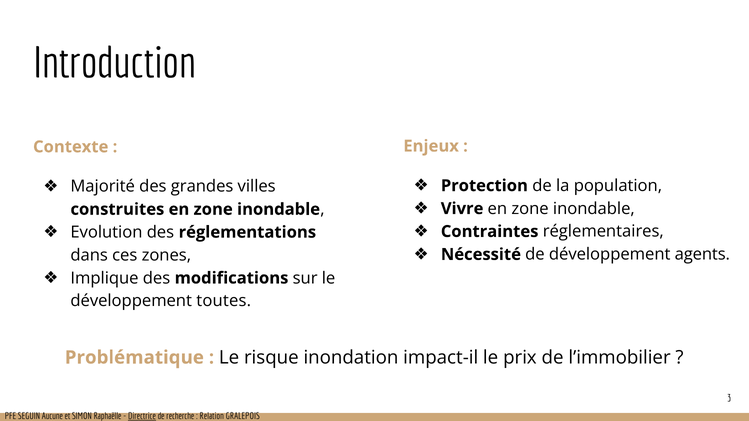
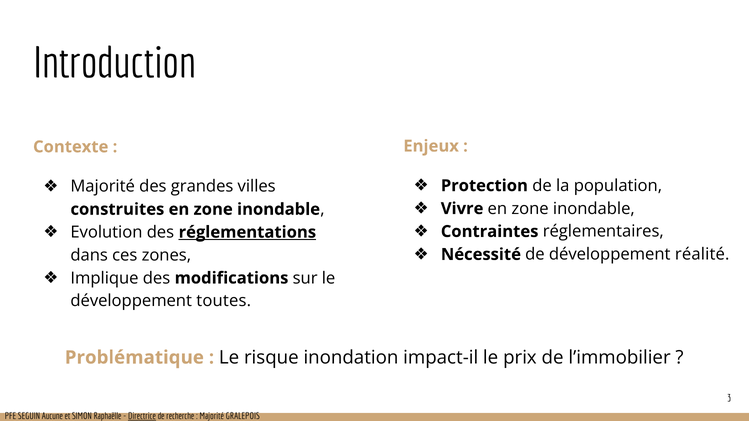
réglementations underline: none -> present (247, 232)
agents: agents -> réalité (702, 255)
Relation: Relation -> Majorité (212, 417)
